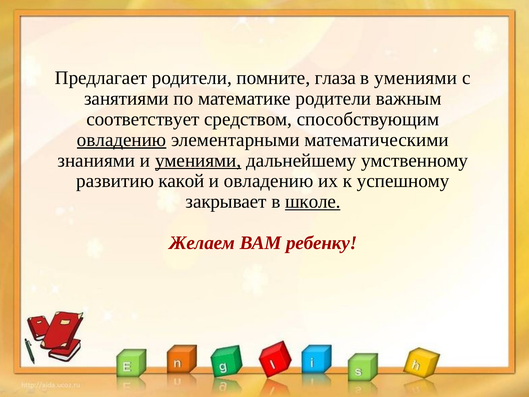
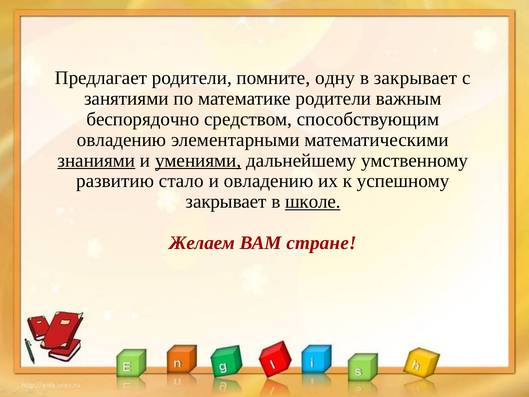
глаза: глаза -> одну (335, 78)
в умениями: умениями -> закрывает (416, 78)
соответствует: соответствует -> беспорядочно (143, 119)
овладению underline: present -> none (122, 140)
знаниями underline: none -> present (96, 160)
какой: какой -> стало (181, 181)
ребенку: ребенку -> стране (322, 243)
